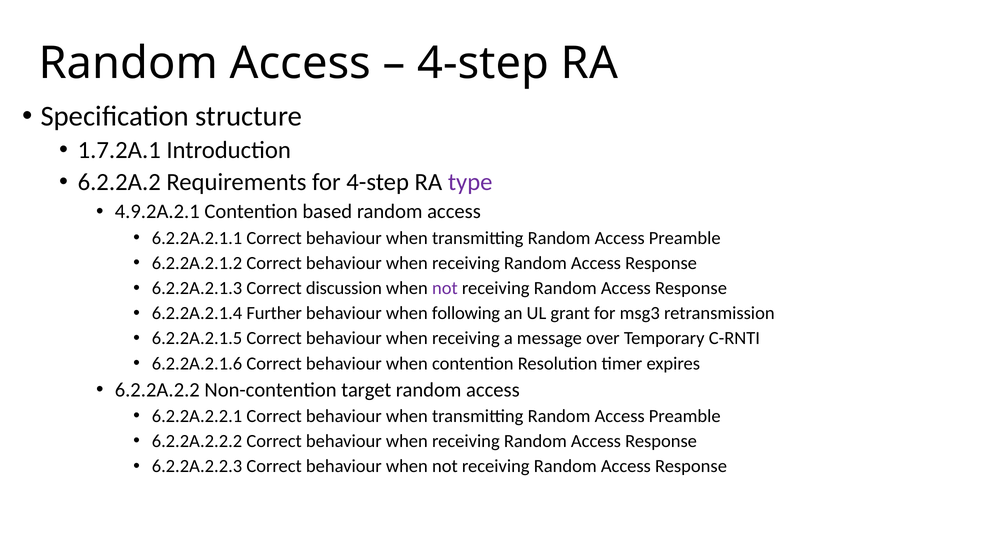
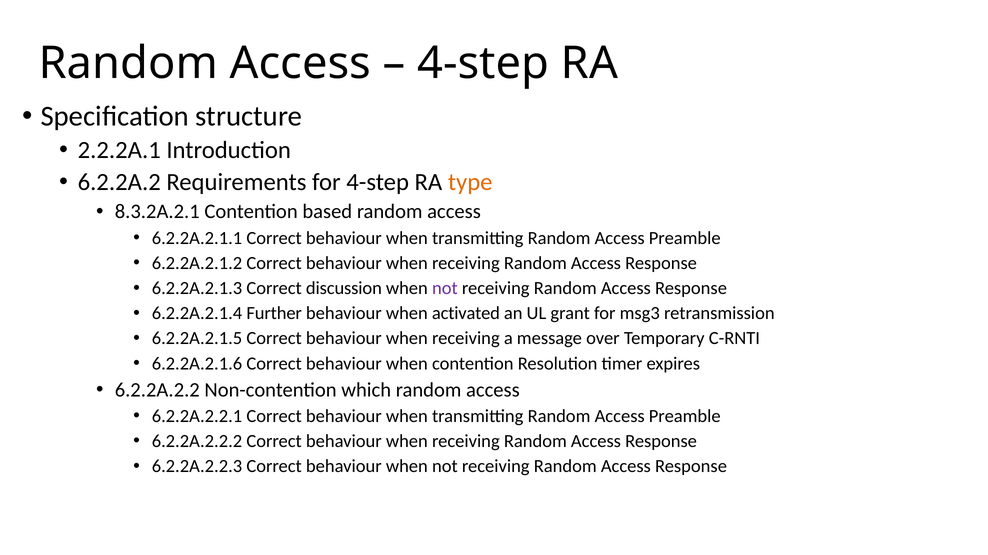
1.7.2A.1: 1.7.2A.1 -> 2.2.2A.1 (119, 151)
type colour: purple -> orange (470, 182)
4.9.2A.2.1: 4.9.2A.2.1 -> 8.3.2A.2.1 (157, 212)
following: following -> activated (466, 314)
target: target -> which (366, 390)
